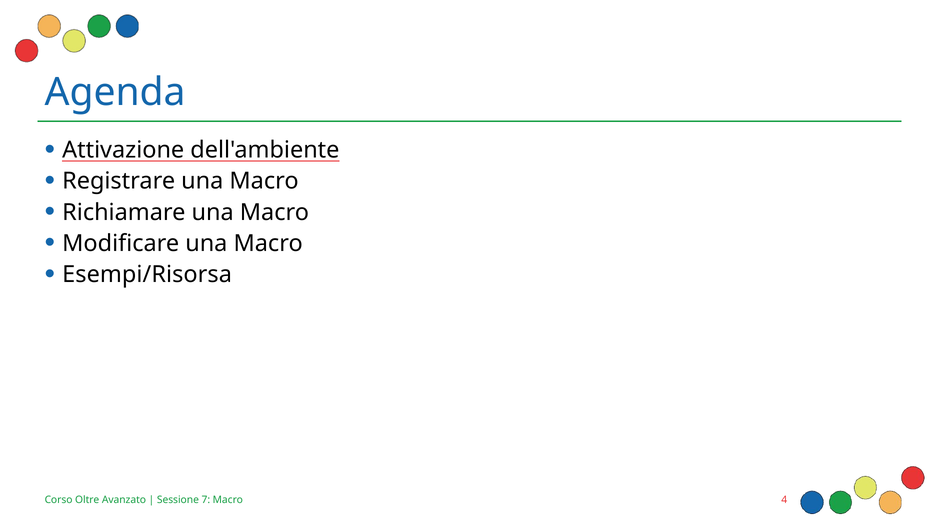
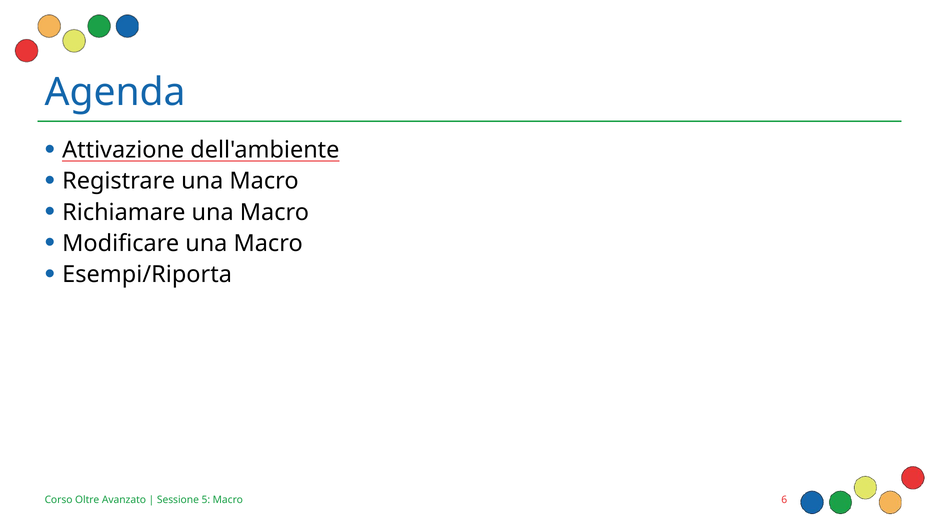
Esempi/Risorsa: Esempi/Risorsa -> Esempi/Riporta (147, 275)
7: 7 -> 5 (206, 500)
4: 4 -> 6 (784, 500)
